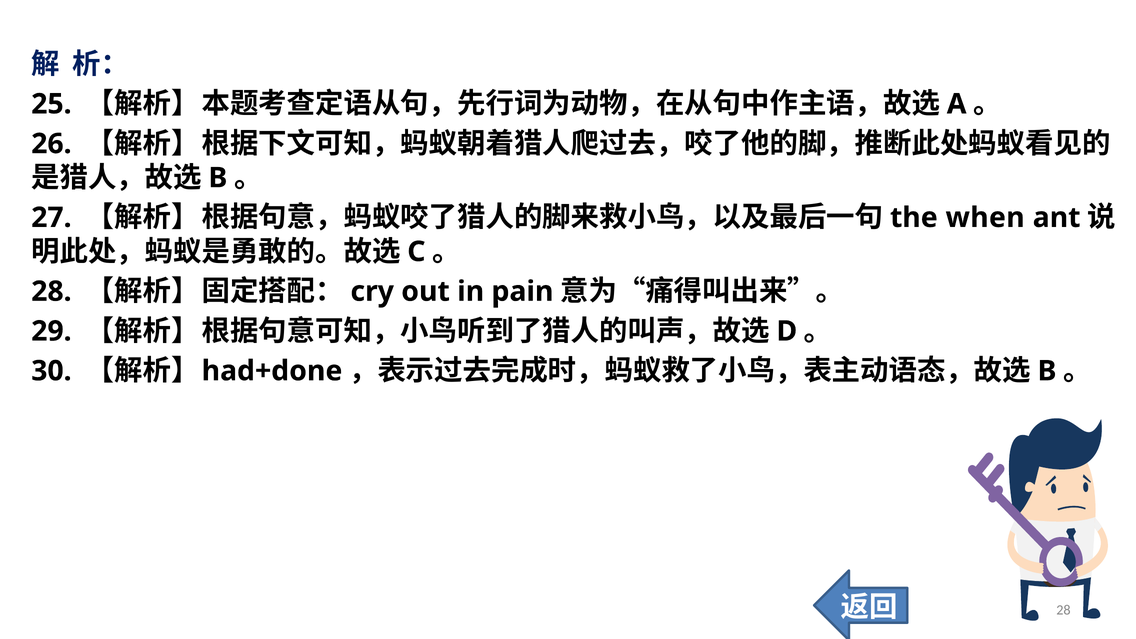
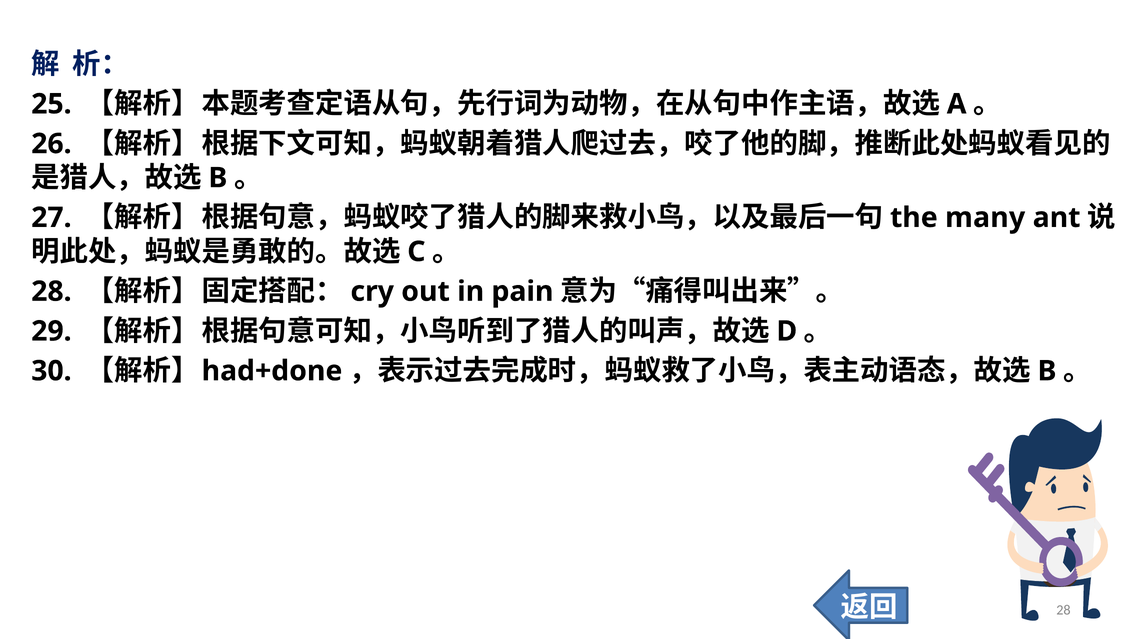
when: when -> many (985, 218)
